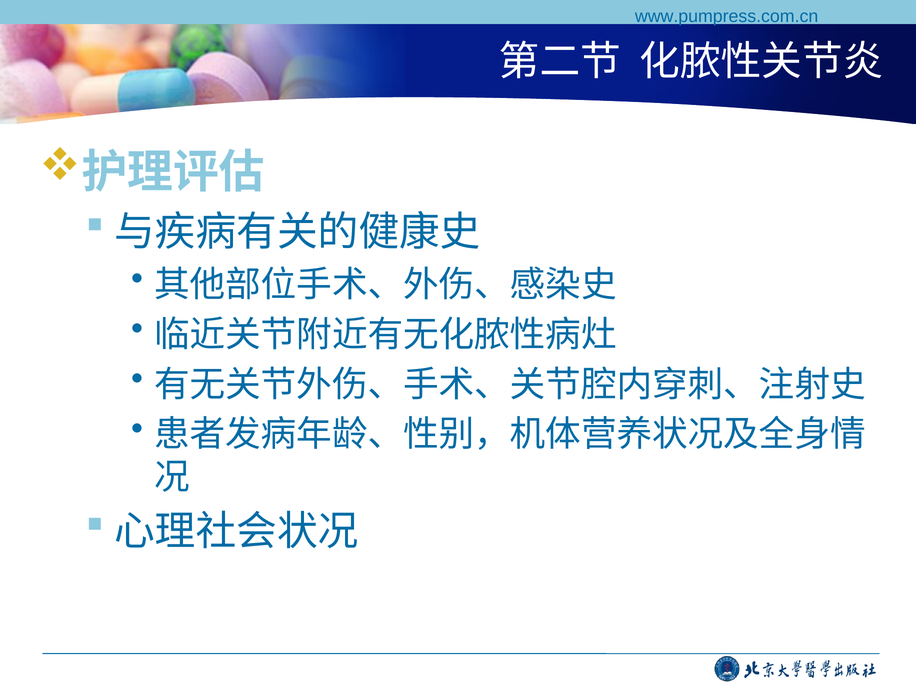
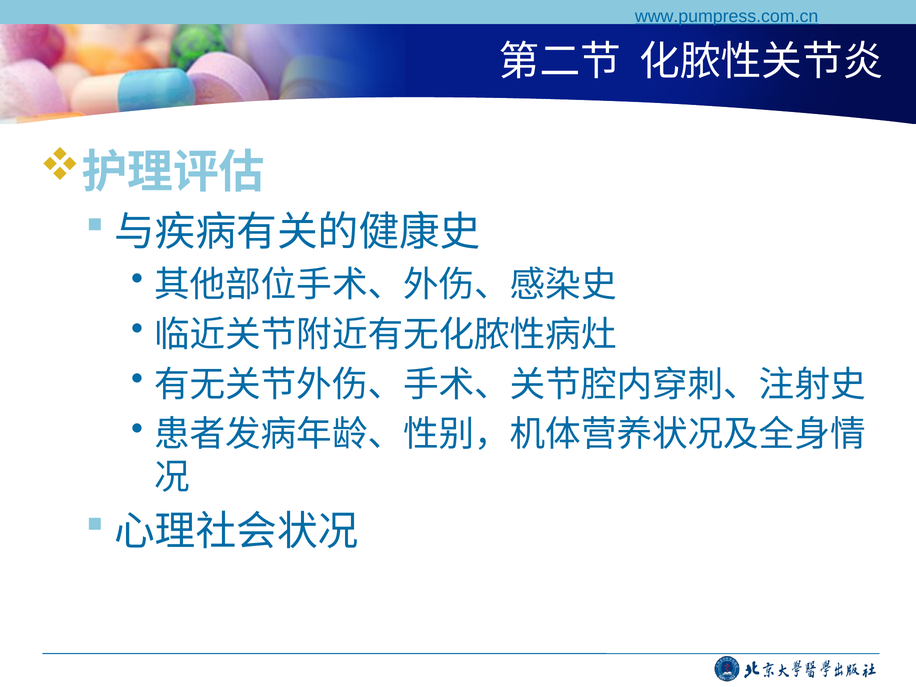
www.pumpress.com.cn underline: none -> present (727, 16)
